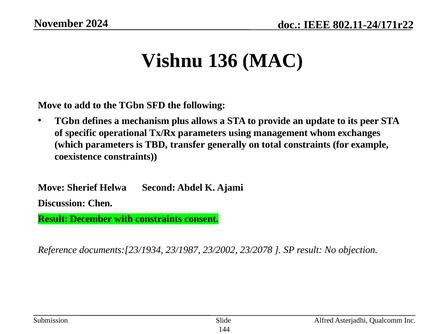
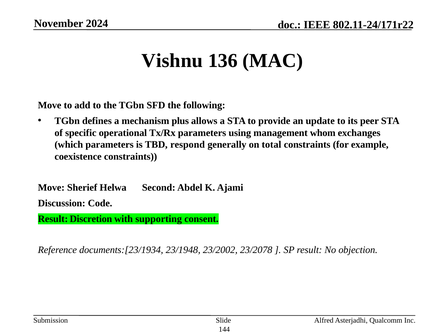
transfer: transfer -> respond (188, 145)
Chen: Chen -> Code (100, 203)
December: December -> Discretion (91, 219)
with constraints: constraints -> supporting (159, 219)
23/1987: 23/1987 -> 23/1948 (183, 250)
